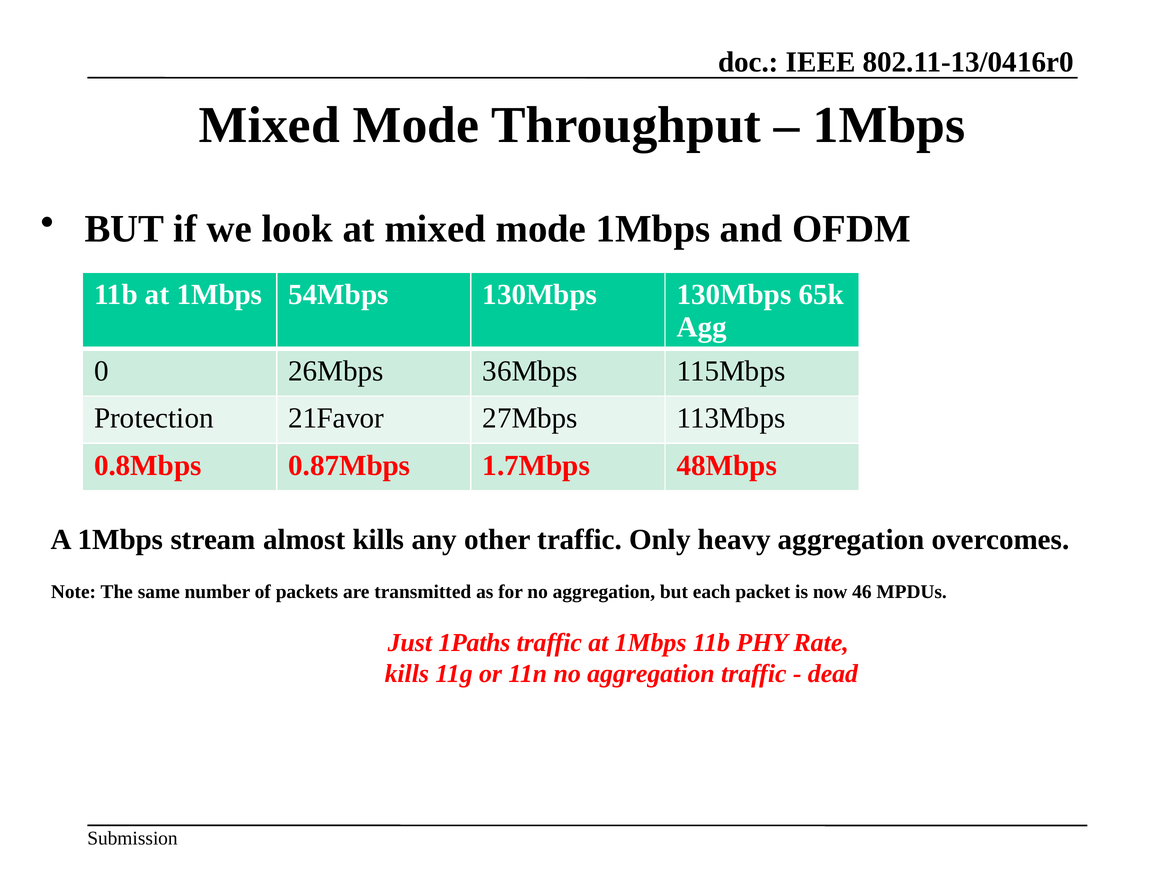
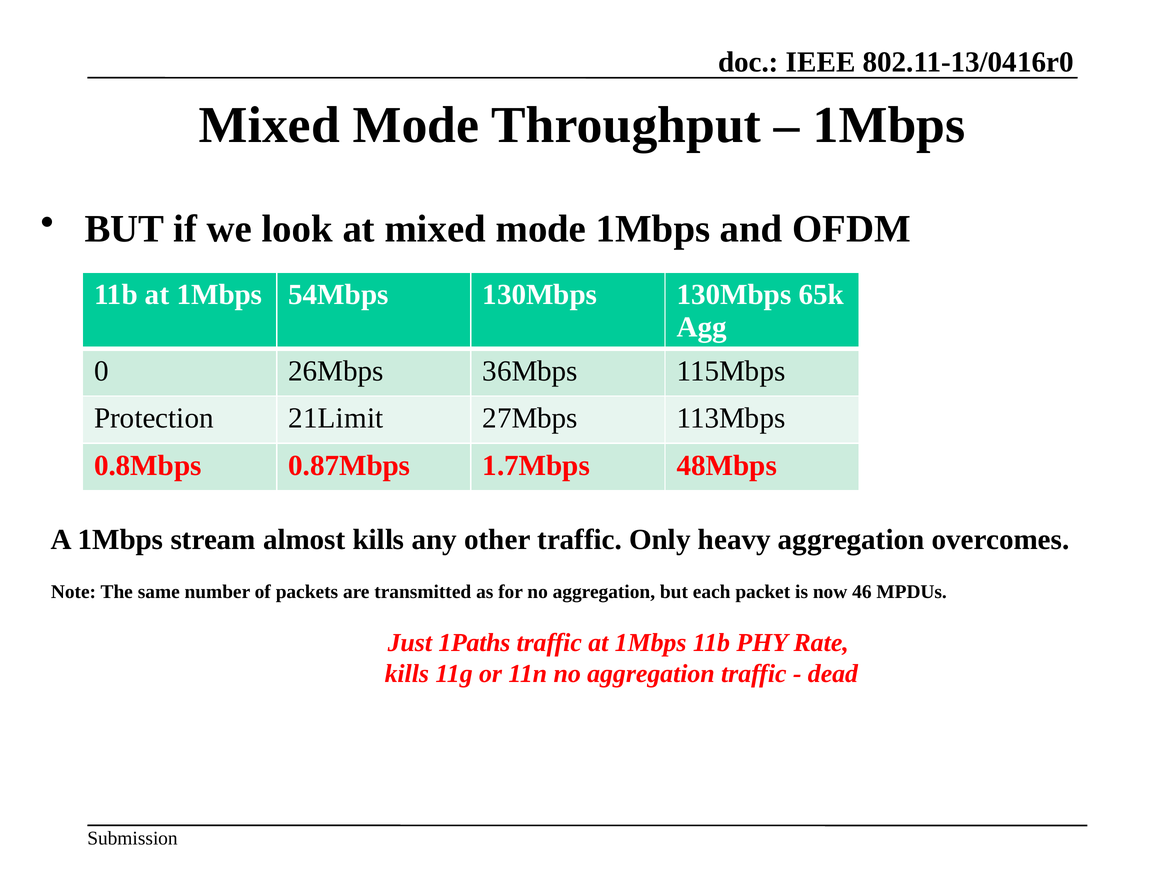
21Favor: 21Favor -> 21Limit (336, 418)
